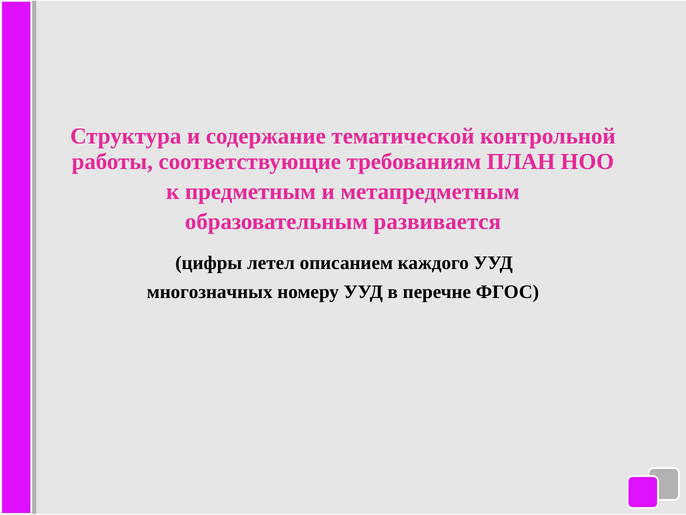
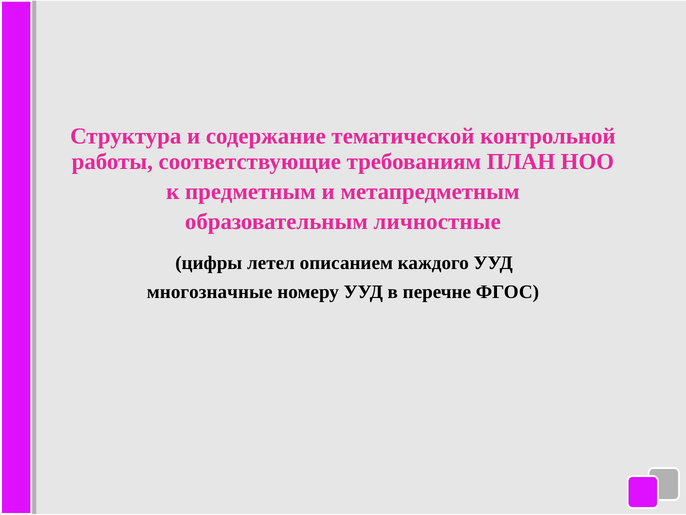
развивается: развивается -> личностные (437, 221)
многозначных: многозначных -> многозначные (210, 292)
